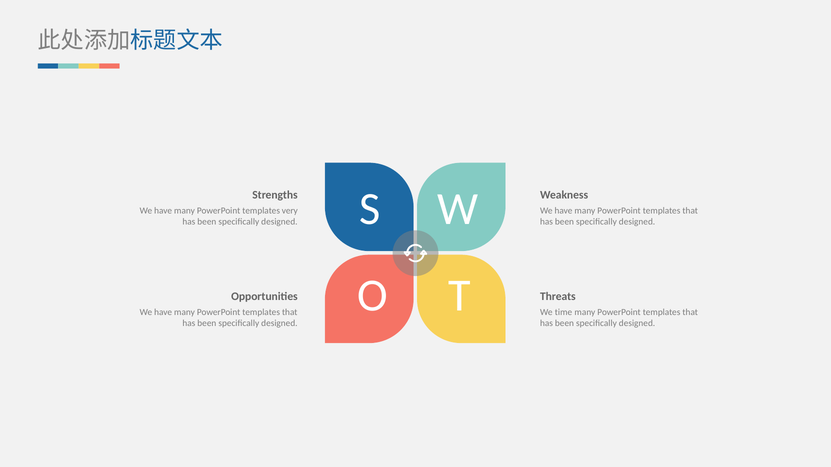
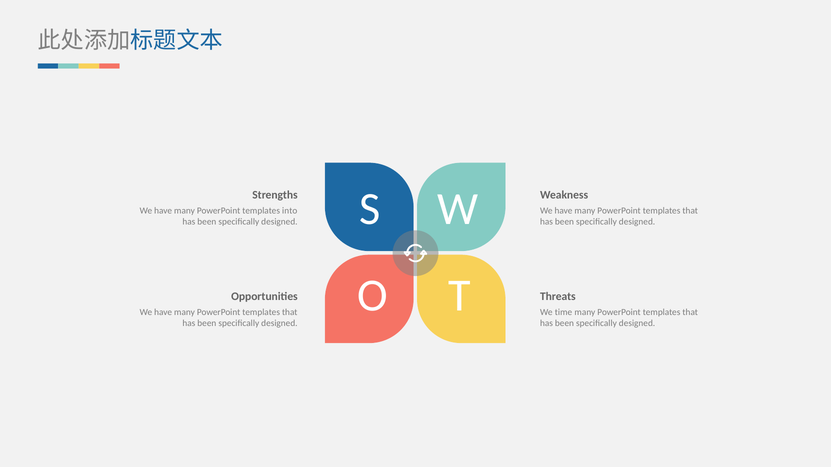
very: very -> into (290, 211)
